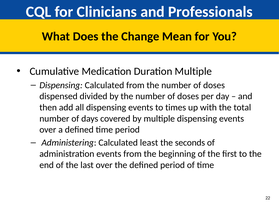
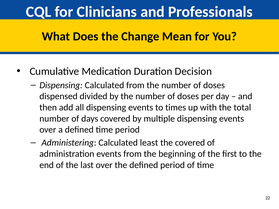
Duration Multiple: Multiple -> Decision (193, 71)
the seconds: seconds -> covered (190, 143)
